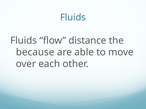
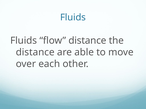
because: because -> distance (35, 52)
